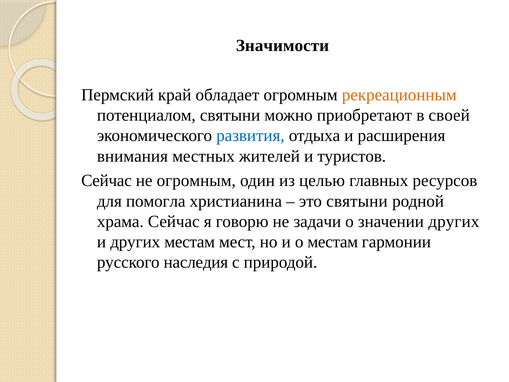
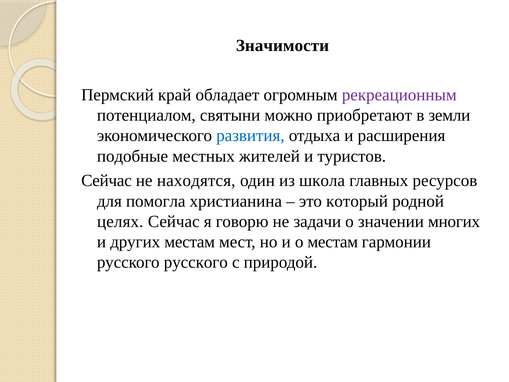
рекреационным colour: orange -> purple (399, 95)
своей: своей -> земли (449, 115)
внимания: внимания -> подобные (132, 156)
не огромным: огромным -> находятся (196, 181)
целью: целью -> школа (322, 181)
это святыни: святыни -> который (357, 201)
храма: храма -> целях (120, 221)
значении других: других -> многих (454, 221)
русского наследия: наследия -> русского (196, 262)
